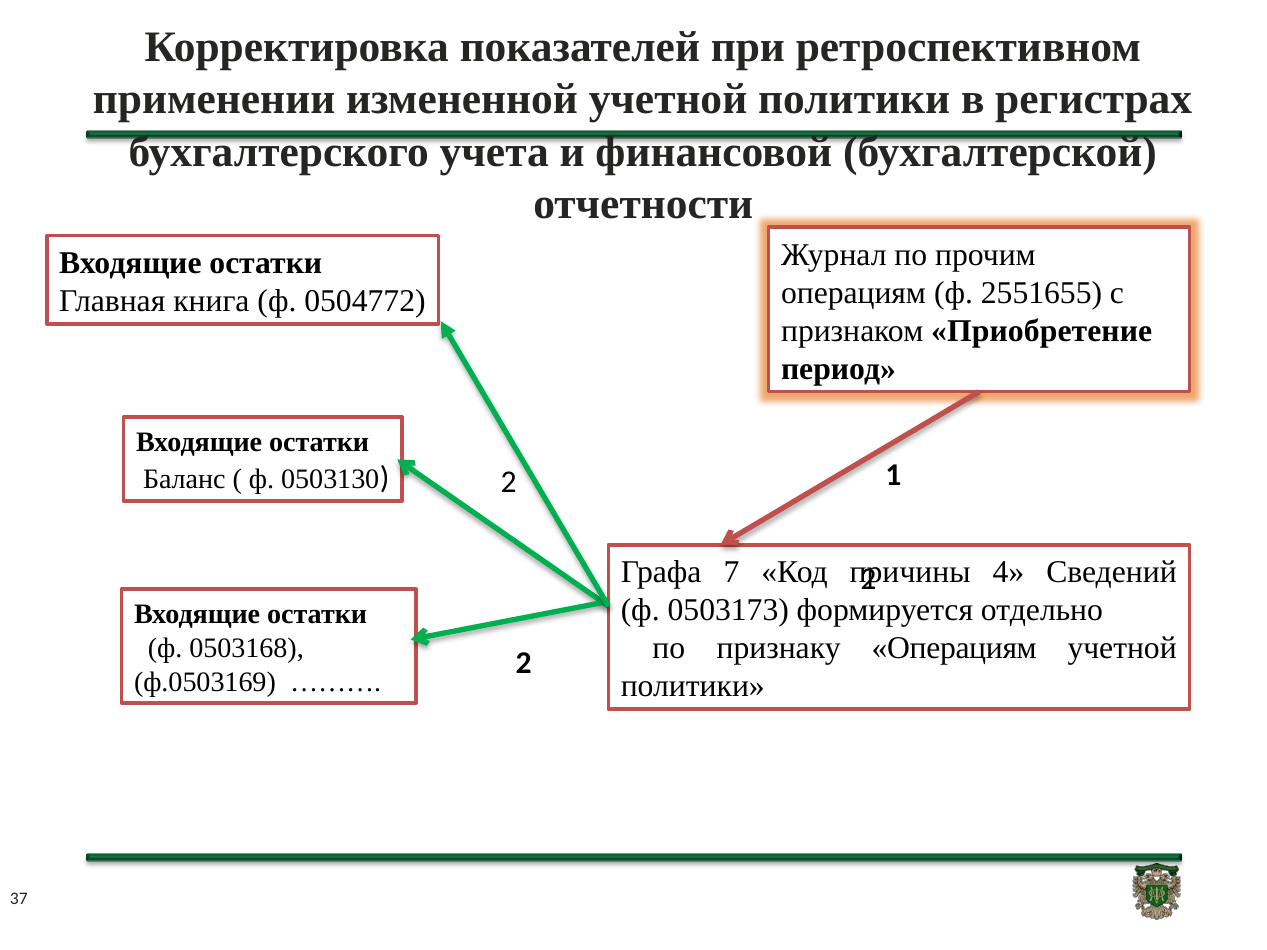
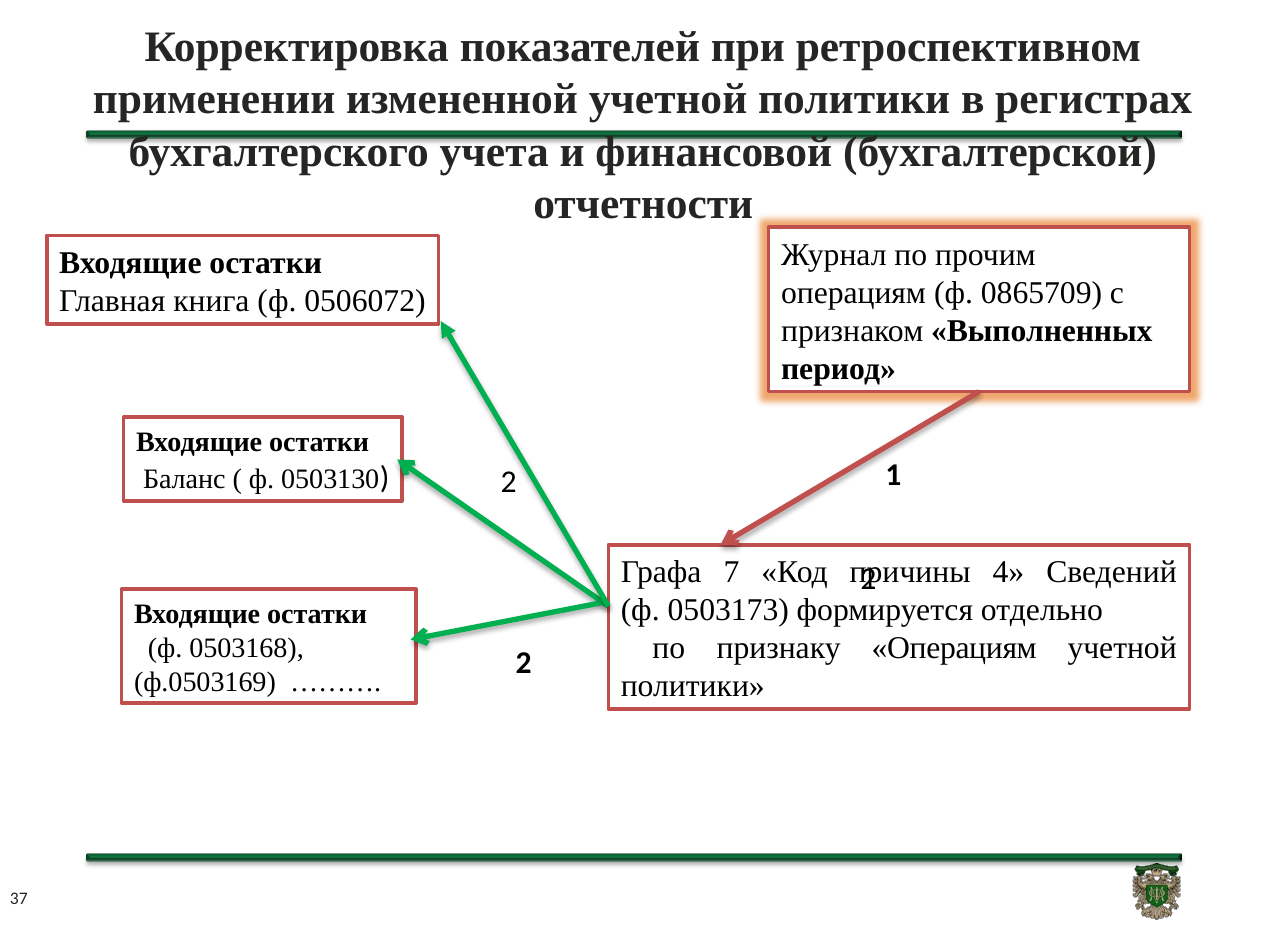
2551655: 2551655 -> 0865709 (1042, 293)
0504772: 0504772 -> 0506072 (365, 301)
Приобретение: Приобретение -> Выполненных (1042, 331)
